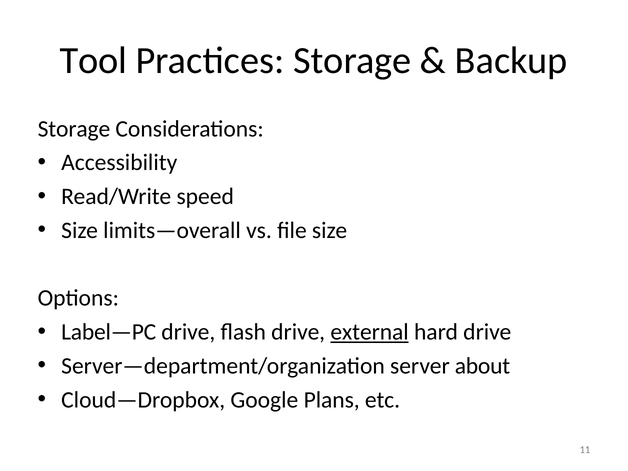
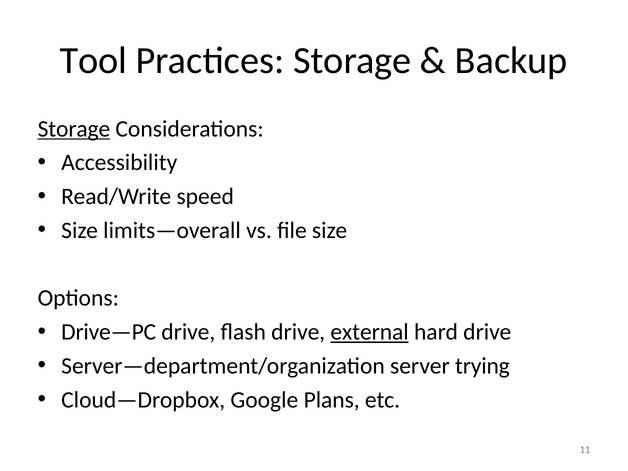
Storage underline: none -> present (74, 129)
Label—PC: Label—PC -> Drive—PC (109, 332)
about: about -> trying (482, 366)
